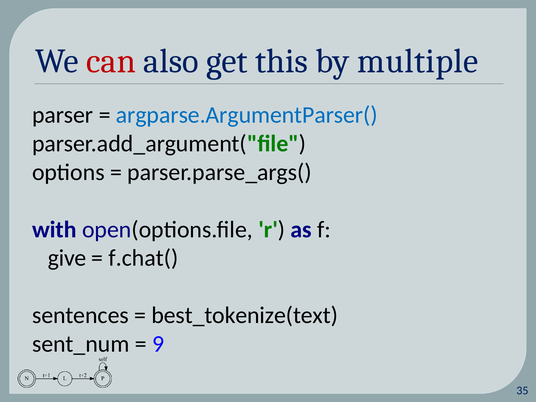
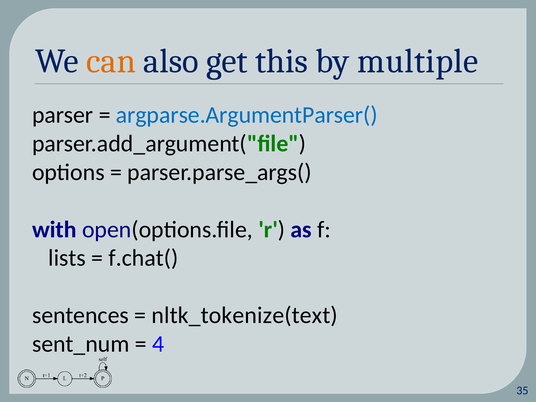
can colour: red -> orange (111, 61)
give: give -> lists (67, 258)
best_tokenize(text: best_tokenize(text -> nltk_tokenize(text (245, 315)
9: 9 -> 4 (158, 344)
